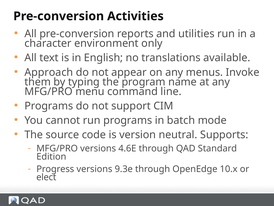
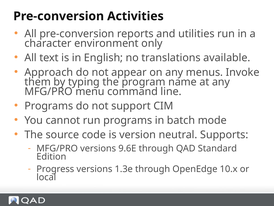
4.6E: 4.6E -> 9.6E (127, 148)
9.3e: 9.3e -> 1.3e (124, 169)
elect: elect -> local (46, 177)
